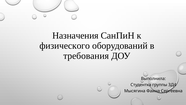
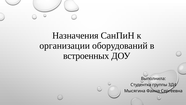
физического: физического -> организации (65, 46)
требования: требования -> встроенных (86, 56)
